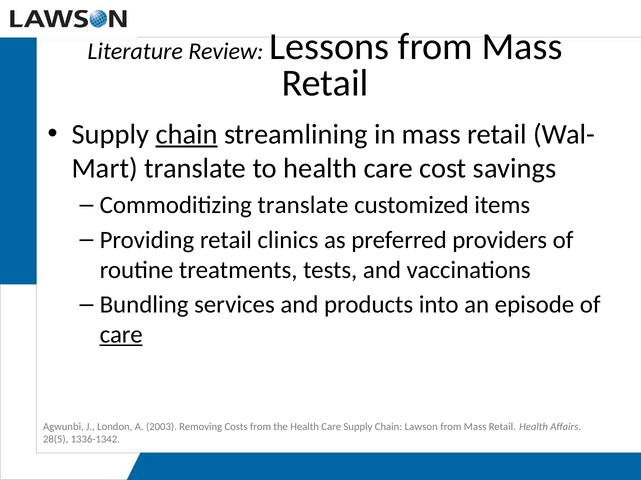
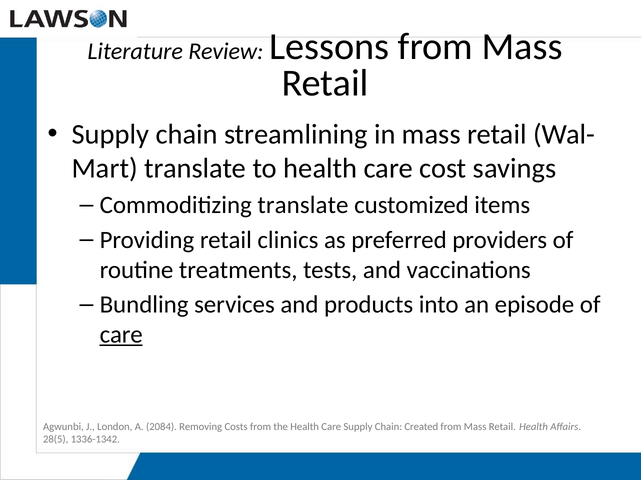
chain underline: present -> none (187, 134)
2003: 2003 -> 2084 (161, 427)
Lawson: Lawson -> Created (421, 427)
